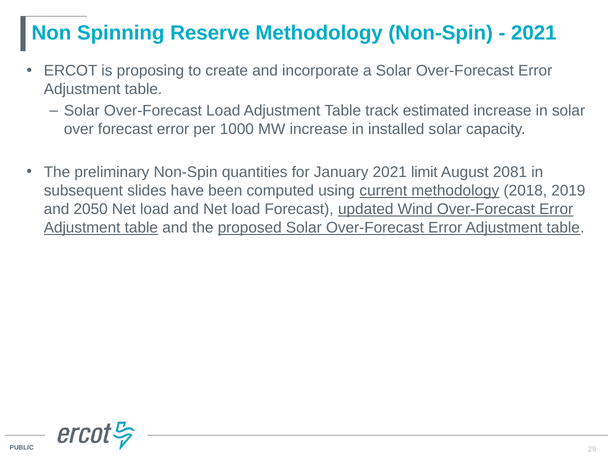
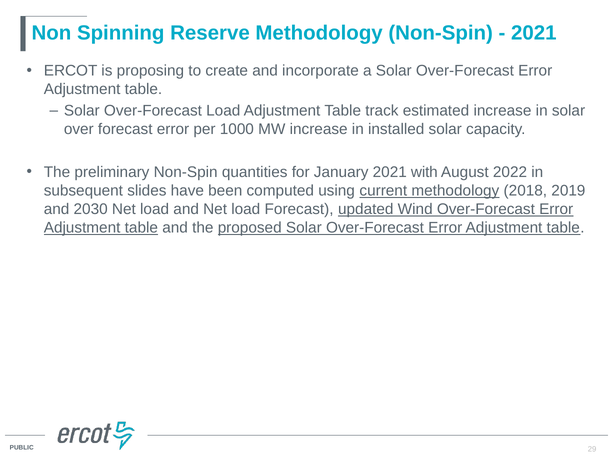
limit: limit -> with (424, 172)
2081: 2081 -> 2022 (510, 172)
2050: 2050 -> 2030 (91, 209)
